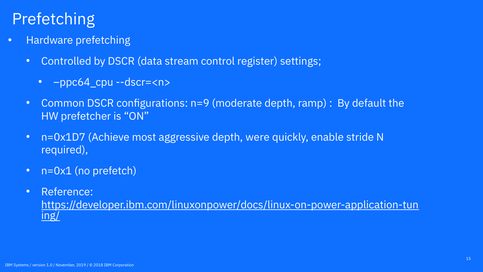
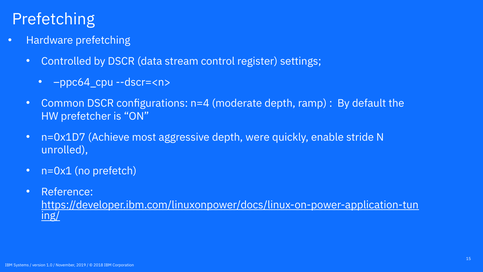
n=9: n=9 -> n=4 (200, 103)
required: required -> unrolled (65, 150)
